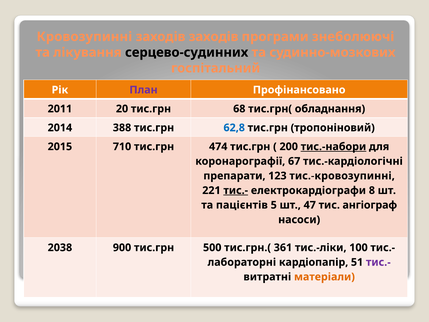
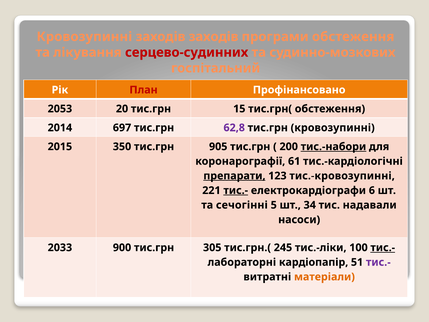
програми знеболюючі: знеболюючі -> обстеження (353, 37)
серцево-судинних colour: black -> red (187, 52)
План colour: purple -> red (144, 90)
2011: 2011 -> 2053 (60, 109)
68: 68 -> 15 (239, 109)
тис.грн( обладнання: обладнання -> обстеження (330, 109)
388: 388 -> 697 (122, 128)
62,8 colour: blue -> purple (234, 128)
тис.грн тропоніновий: тропоніновий -> кровозупинні (333, 128)
710: 710 -> 350 (122, 147)
474: 474 -> 905 (218, 147)
67: 67 -> 61 (294, 161)
препарати underline: none -> present (234, 176)
8: 8 -> 6 (372, 190)
пацієнтів: пацієнтів -> сечогінні (242, 205)
47: 47 -> 34 (310, 205)
ангіограф: ангіограф -> надавали (370, 205)
2038: 2038 -> 2033 (60, 247)
500: 500 -> 305 (212, 247)
361: 361 -> 245 (283, 247)
тис.- underline: none -> present (383, 247)
